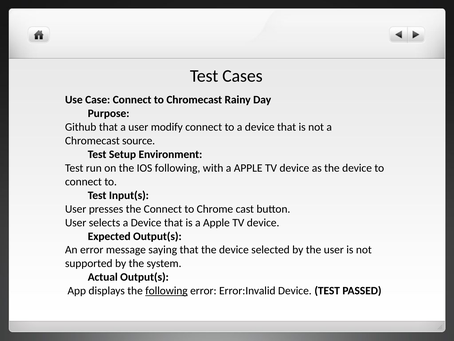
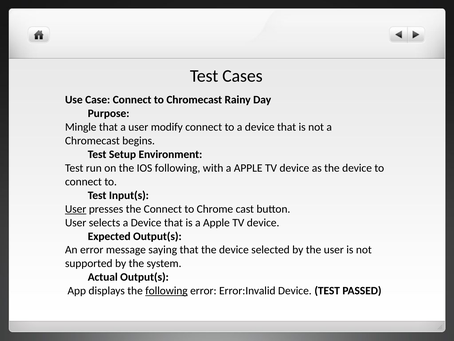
Github: Github -> Mingle (81, 127)
source: source -> begins (139, 141)
User underline: none -> present (76, 209)
